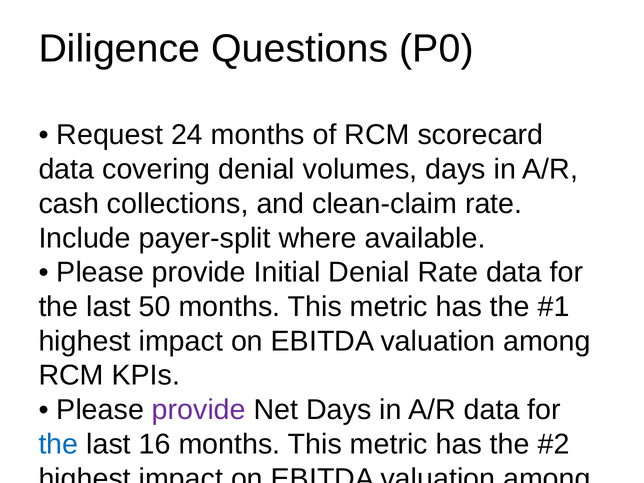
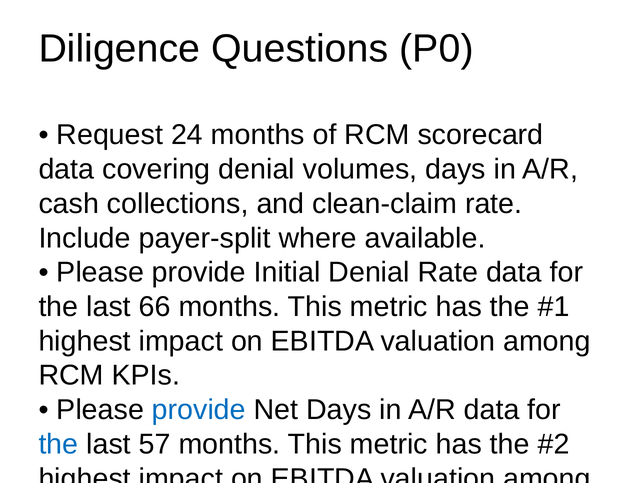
50: 50 -> 66 (155, 307)
provide colour: purple -> blue (199, 410)
16: 16 -> 57 (155, 444)
